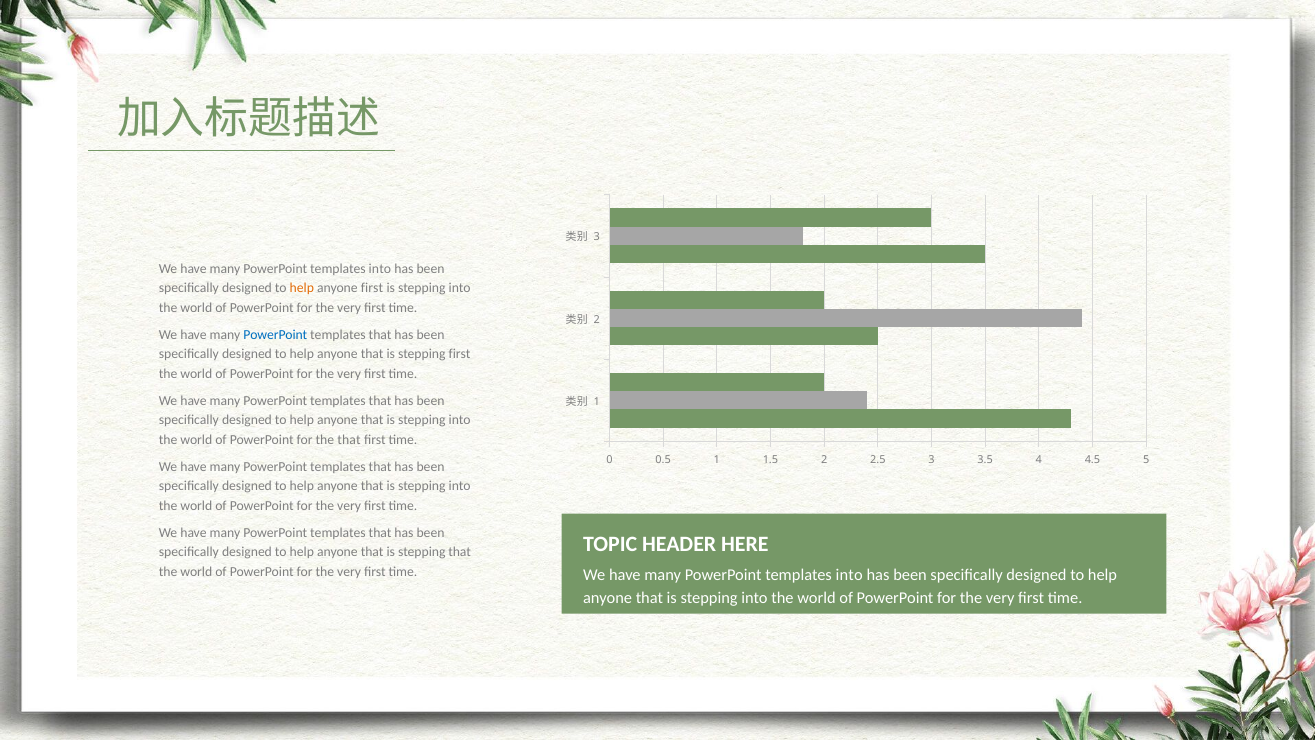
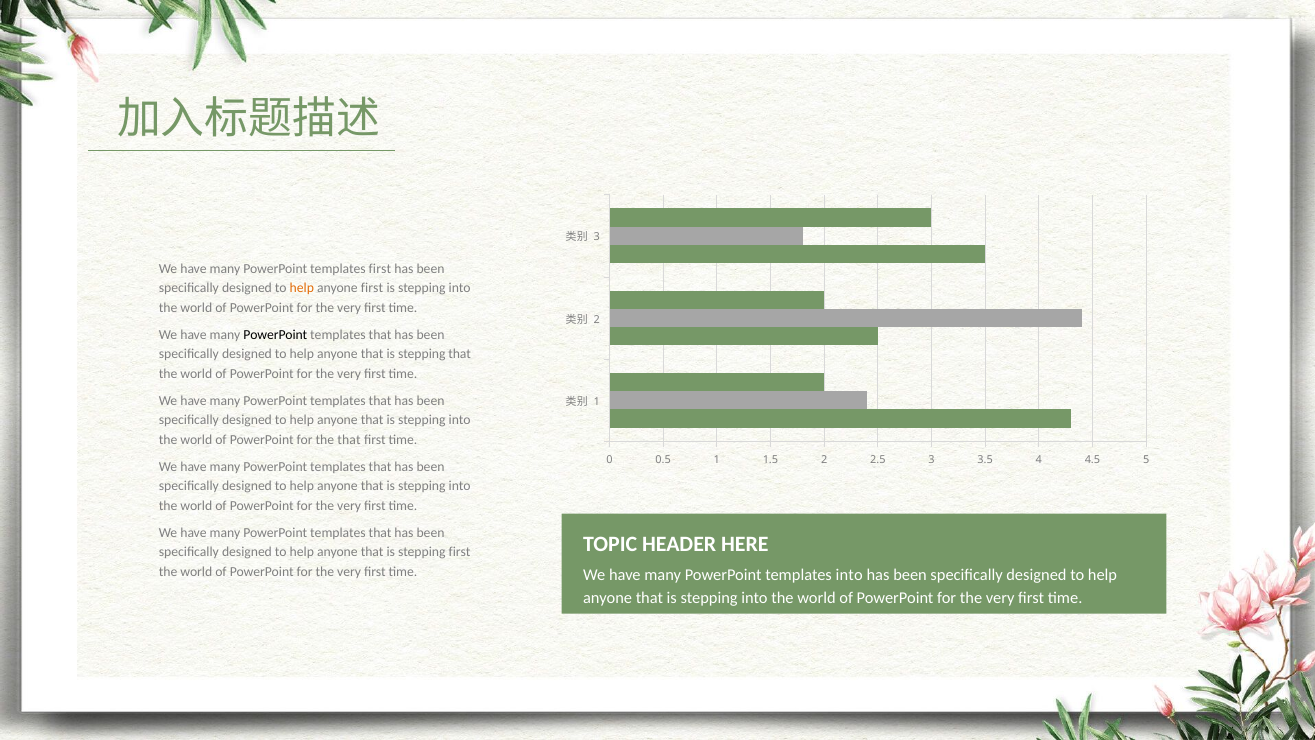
into: into -> first (380, 269)
PowerPoint colour: blue -> black (275, 335)
stepping first: first -> that (460, 354)
stepping that: that -> first (460, 552)
